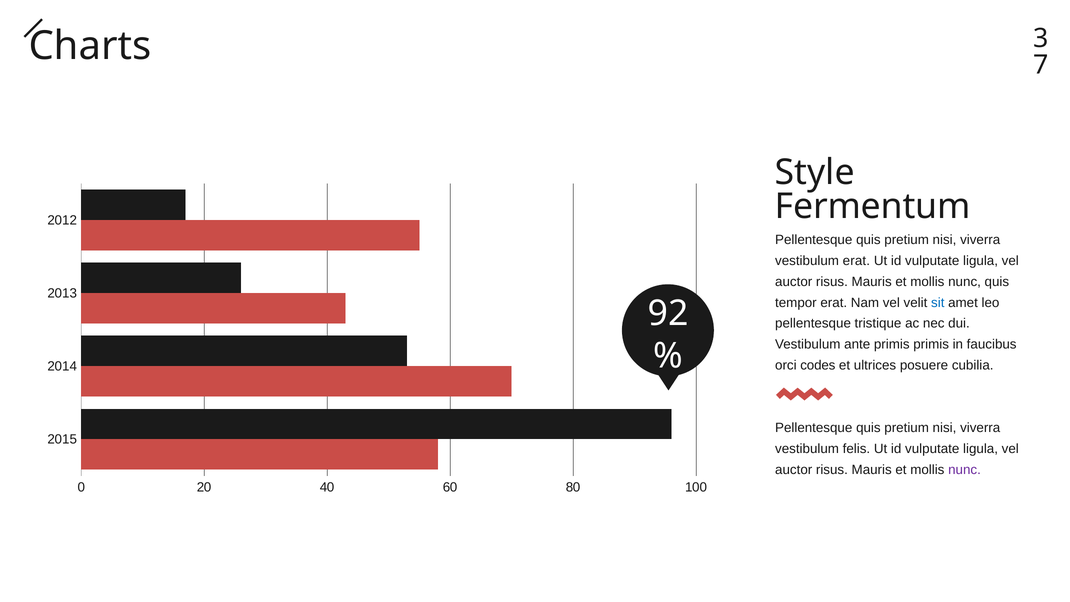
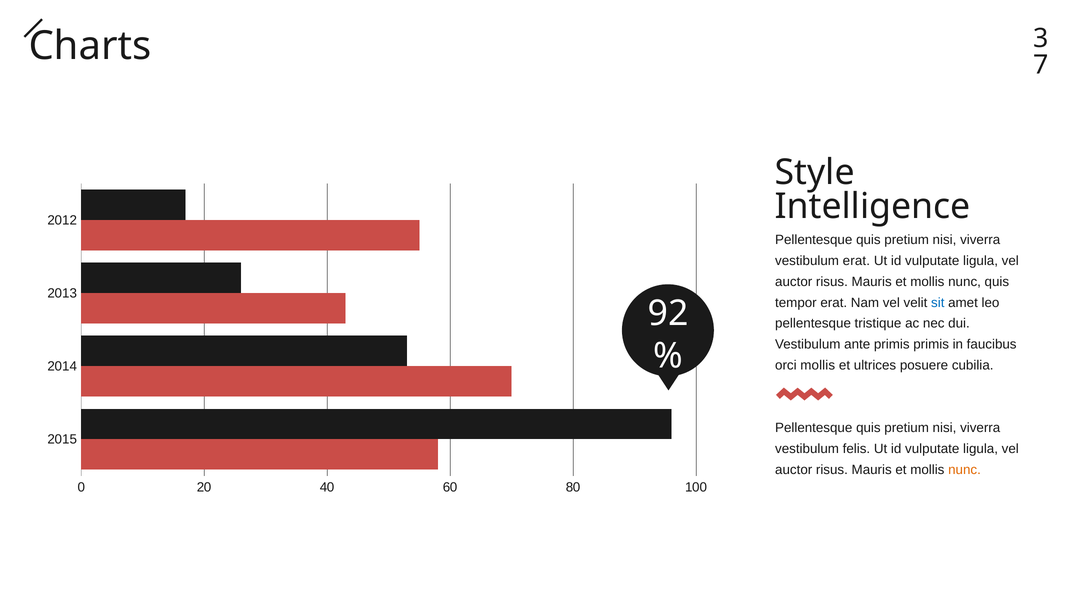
Fermentum: Fermentum -> Intelligence (873, 206)
orci codes: codes -> mollis (818, 365)
nunc colour: purple -> orange (965, 470)
